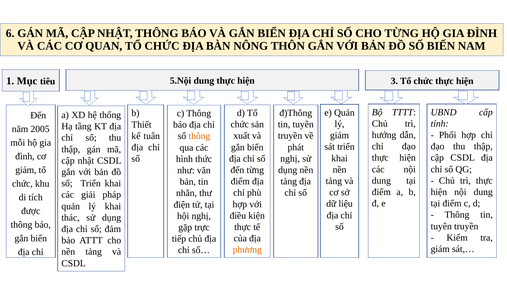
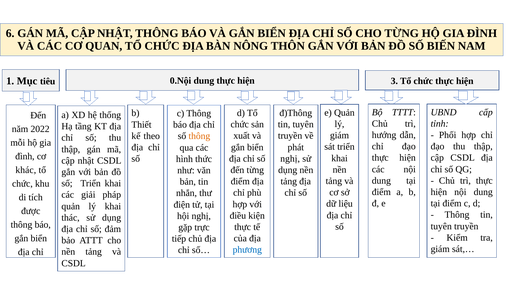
5.Nội: 5.Nội -> 0.Nội (181, 81)
2005: 2005 -> 2022 (40, 129)
tuân: tuân -> theo (152, 136)
giám: giám -> khác (26, 170)
phương colour: orange -> blue (247, 250)
